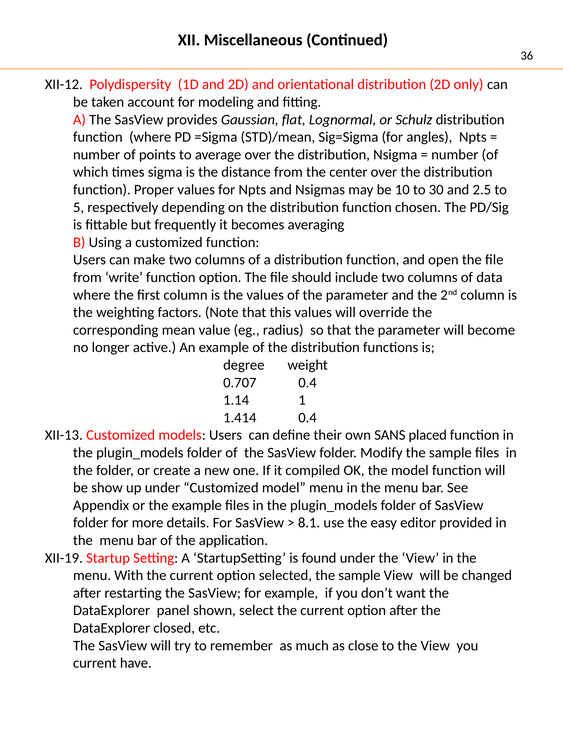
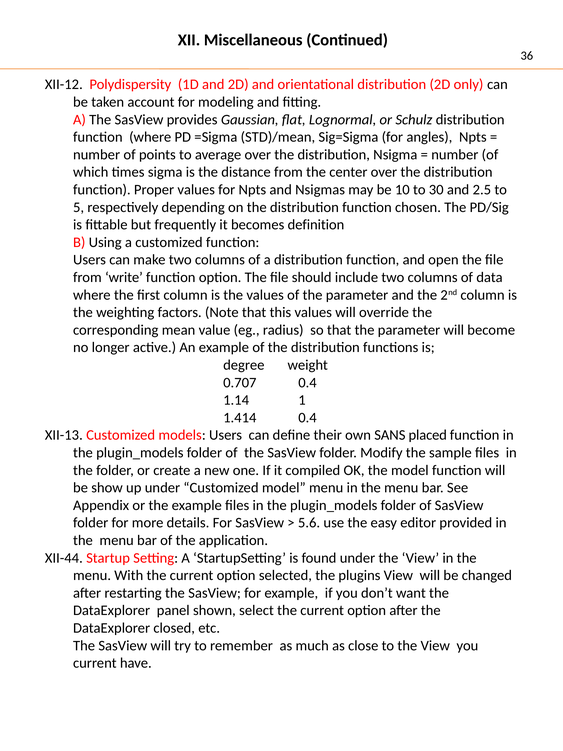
averaging: averaging -> definition (316, 225)
8.1: 8.1 -> 5.6 (309, 523)
XII-19: XII-19 -> XII-44 (64, 558)
selected the sample: sample -> plugins (359, 575)
